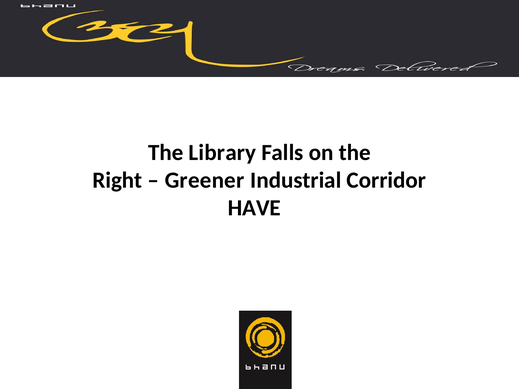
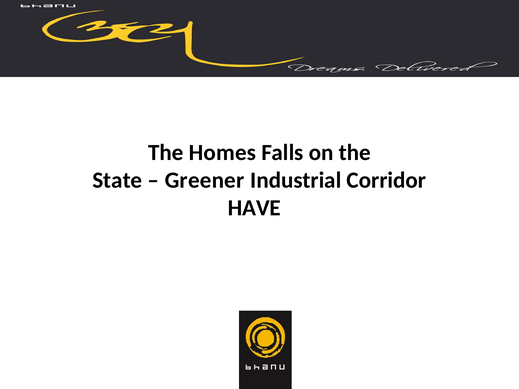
Library: Library -> Homes (222, 153)
Right: Right -> State (117, 180)
